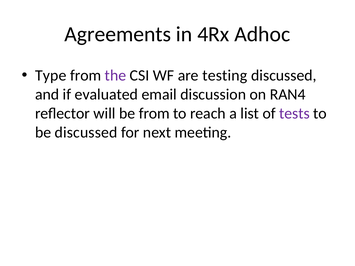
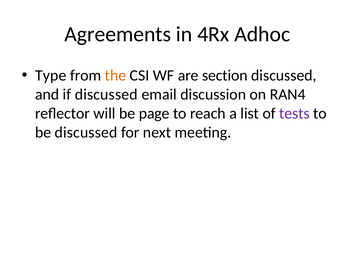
the colour: purple -> orange (115, 76)
testing: testing -> section (225, 76)
if evaluated: evaluated -> discussed (106, 95)
be from: from -> page (154, 113)
